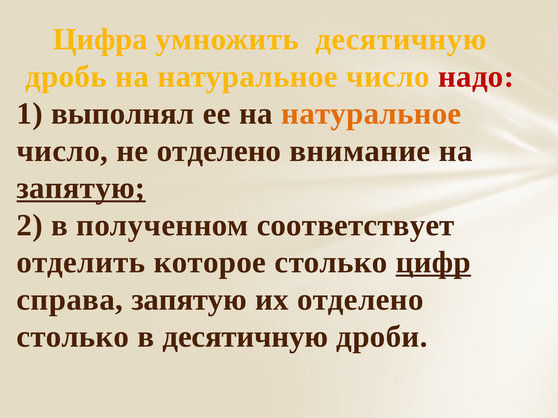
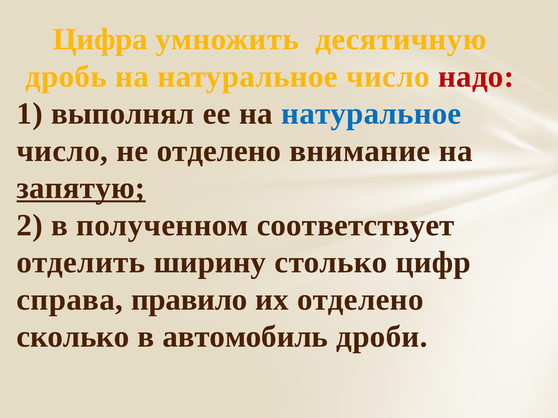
натуральное colour: orange -> blue (371, 114)
которое: которое -> ширину (210, 263)
цифр underline: present -> none (433, 263)
справа запятую: запятую -> правило (189, 300)
столько: столько -> сколько (73, 337)
в десятичную: десятичную -> автомобиль (245, 337)
